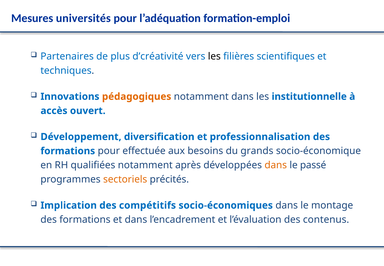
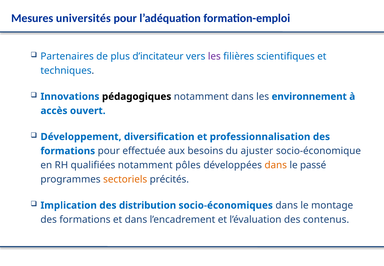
d’créativité: d’créativité -> d’incitateur (158, 56)
les colour: black -> purple (214, 56)
pédagogiques colour: orange -> black (137, 97)
institutionnelle: institutionnelle -> environnement (309, 97)
grands: grands -> ajuster (257, 151)
après: après -> pôles (188, 165)
compétitifs: compétitifs -> distribution (148, 205)
